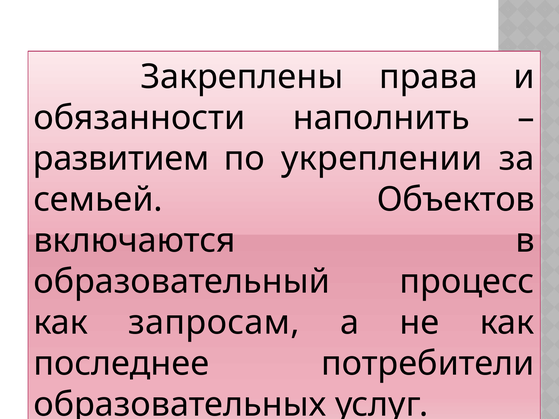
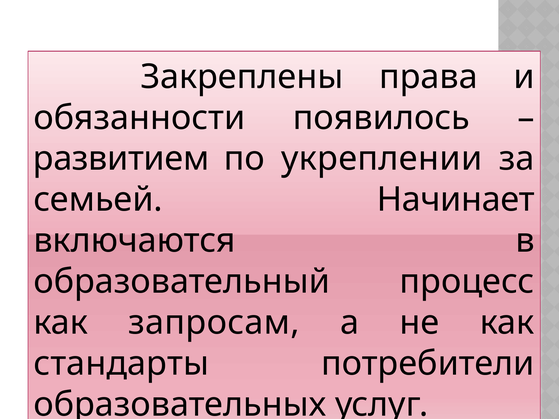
наполнить: наполнить -> появилось (381, 118)
Объектов: Объектов -> Начинает (456, 200)
последнее: последнее -> стандарты (121, 364)
